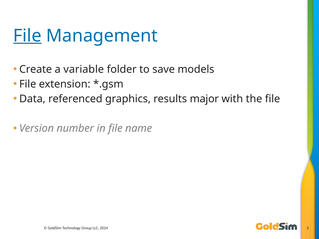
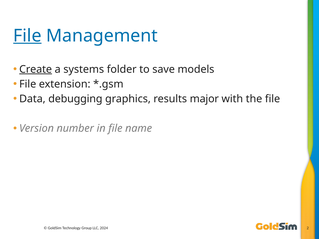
Create underline: none -> present (36, 69)
variable: variable -> systems (84, 69)
referenced: referenced -> debugging (75, 99)
